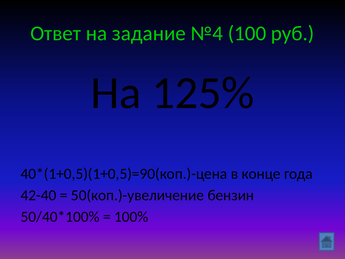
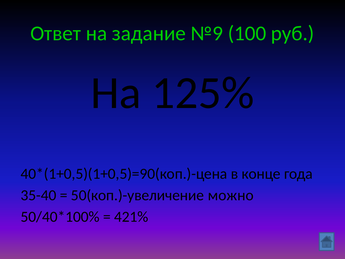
№4: №4 -> №9 (207, 33)
42-40: 42-40 -> 35-40 (39, 195)
бензин: бензин -> можно (231, 195)
100%: 100% -> 421% (131, 217)
